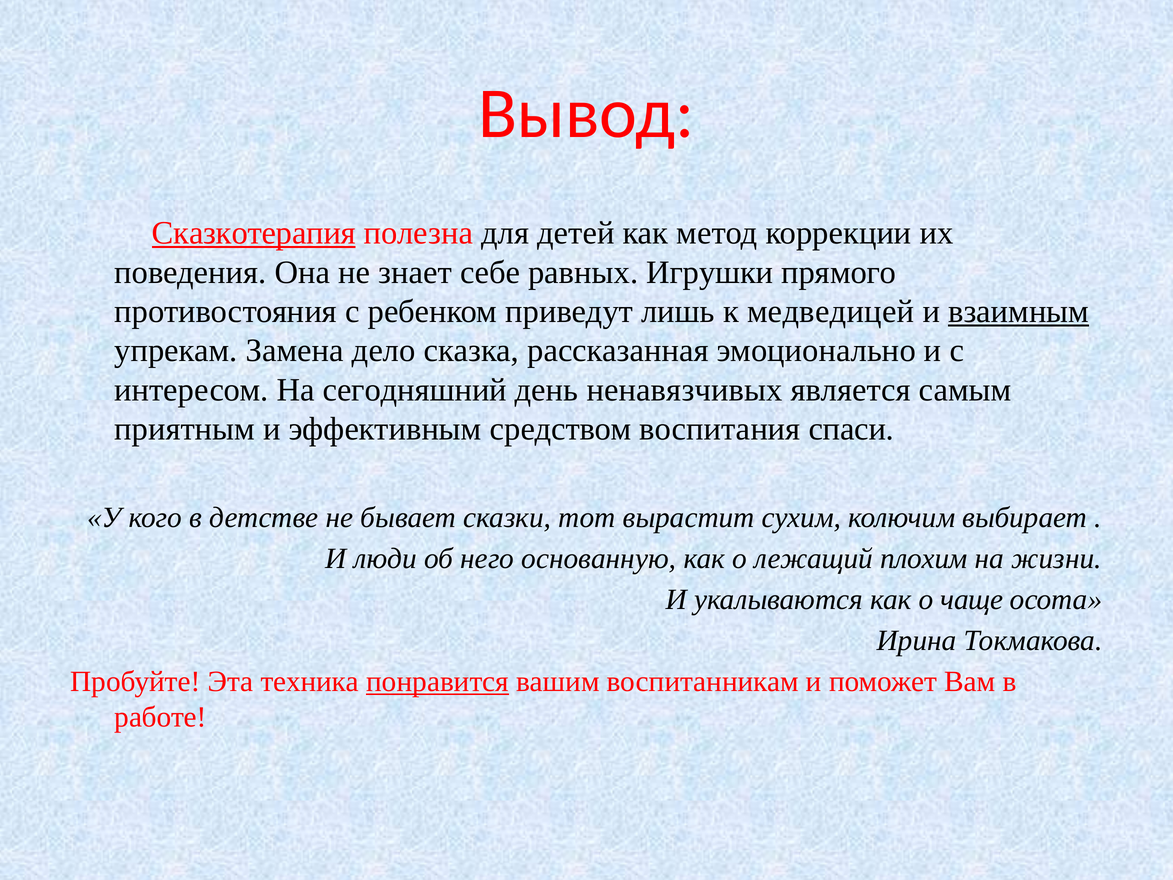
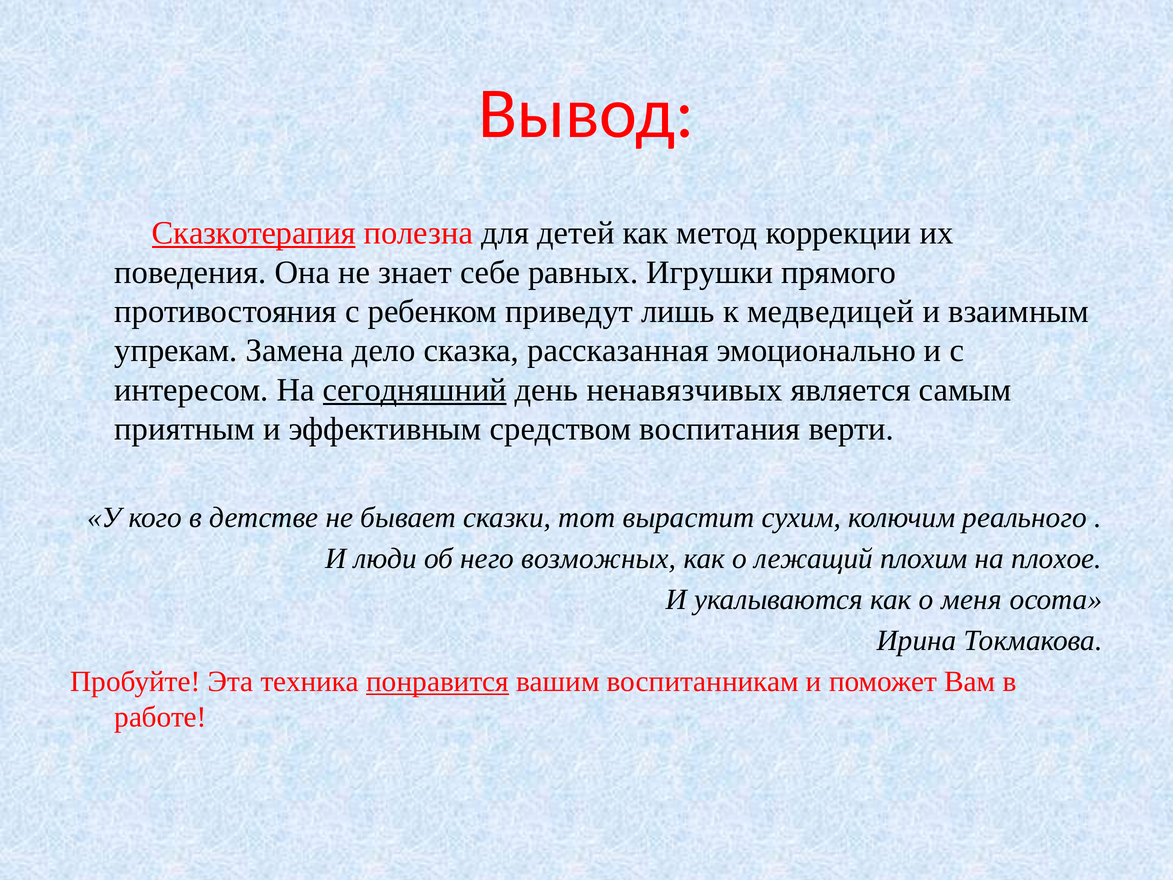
взаимным underline: present -> none (1019, 311)
сегодняшний underline: none -> present (415, 390)
спаси: спаси -> верти (851, 429)
выбирает: выбирает -> реального (1025, 517)
основанную: основанную -> возможных (599, 558)
жизни: жизни -> плохое (1057, 558)
чаще: чаще -> меня (972, 599)
